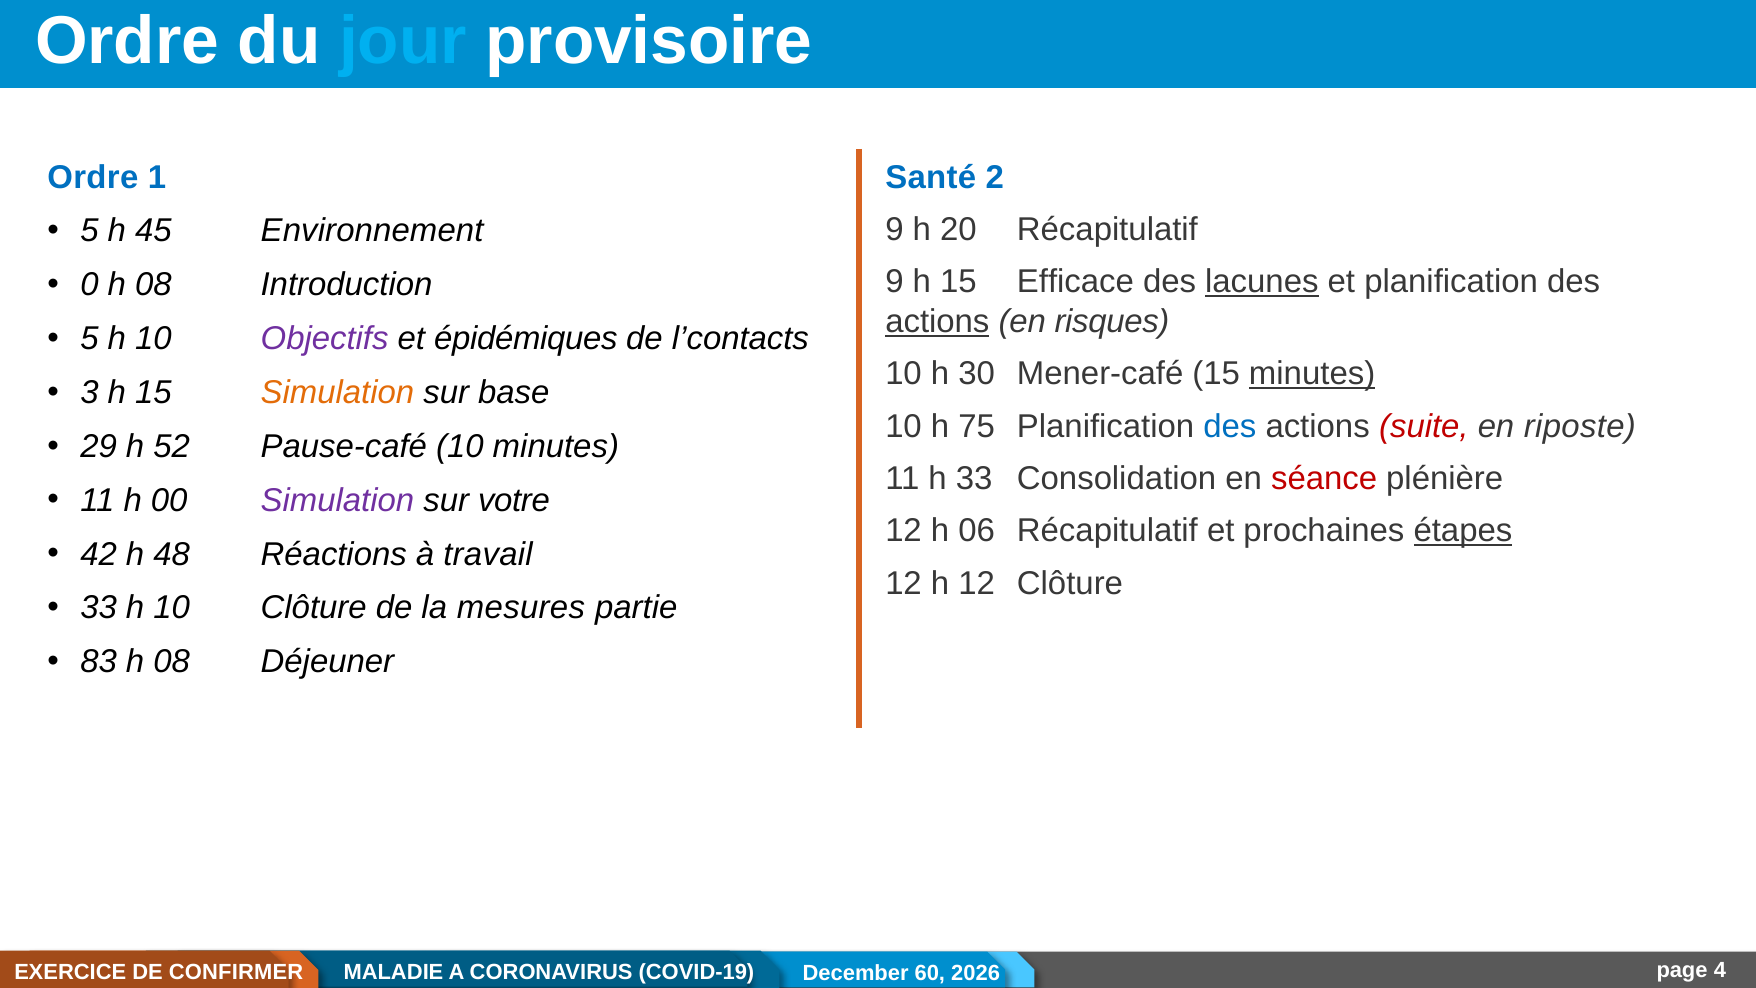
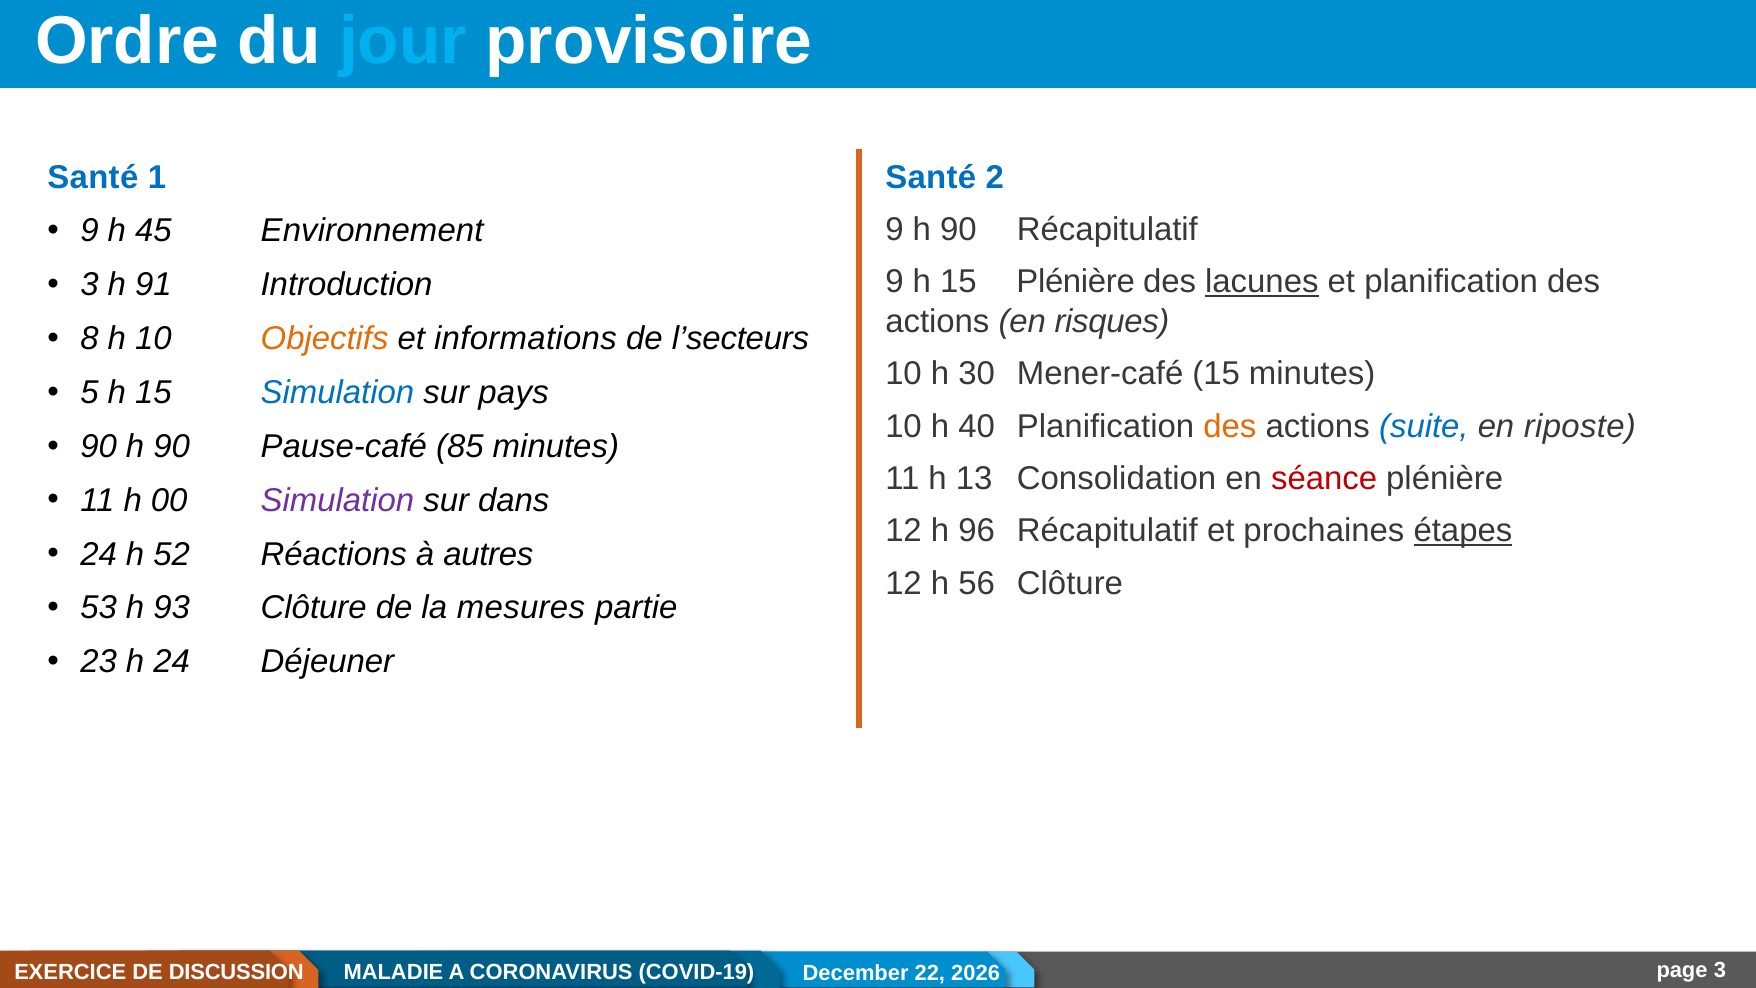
Ordre: Ordre -> Santé (93, 177)
5: 5 -> 9 (89, 231)
9 h 20: 20 -> 90 (958, 230)
15 Efficace: Efficace -> Plénière (1076, 282)
0: 0 -> 3 (89, 285)
08: 08 -> 91 (153, 285)
actions underline: present -> none (937, 321)
5: 5 -> 8 (89, 339)
Objectifs colour: purple -> orange (325, 339)
épidémiques: épidémiques -> informations (525, 339)
l’contacts: l’contacts -> l’secteurs (741, 339)
minutes underline: present -> none (1312, 374)
3: 3 -> 5 (89, 392)
Simulation colour: orange -> blue (337, 392)
base: base -> pays (514, 392)
75: 75 -> 40 (977, 426)
des colour: blue -> orange (1230, 426)
suite colour: red -> blue (1424, 426)
29: 29 -> 90 (99, 446)
52: 52 -> 90 (172, 446)
Pause-café 10: 10 -> 85 (460, 446)
h 33: 33 -> 13 (974, 478)
votre: votre -> dans (514, 500)
06: 06 -> 96 (977, 531)
42: 42 -> 24 (99, 554)
48: 48 -> 52 (172, 554)
travail: travail -> autres (488, 554)
h 12: 12 -> 56 (977, 583)
33: 33 -> 53 (99, 608)
10: 10 -> 93 (172, 608)
83: 83 -> 23 (99, 662)
08: 08 -> 24 (172, 662)
CONFIRMER: CONFIRMER -> DISCUSSION (236, 972)
60: 60 -> 22 (930, 973)
4: 4 -> 3 (1720, 970)
